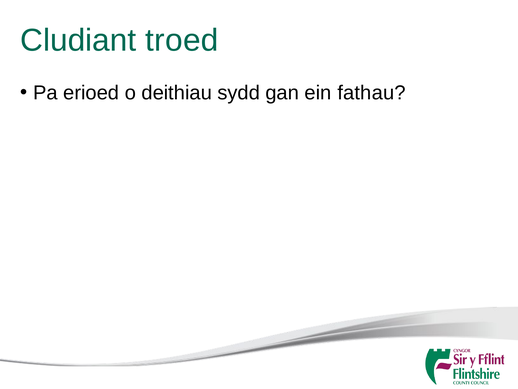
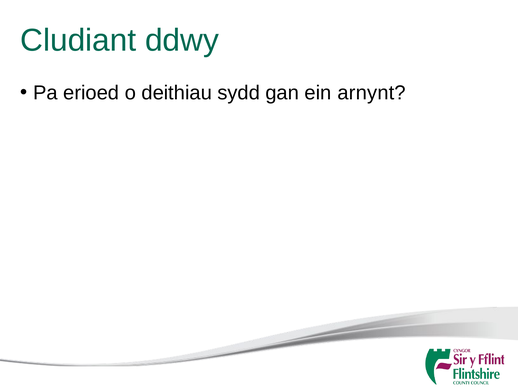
troed: troed -> ddwy (182, 40)
fathau: fathau -> arnynt (372, 93)
